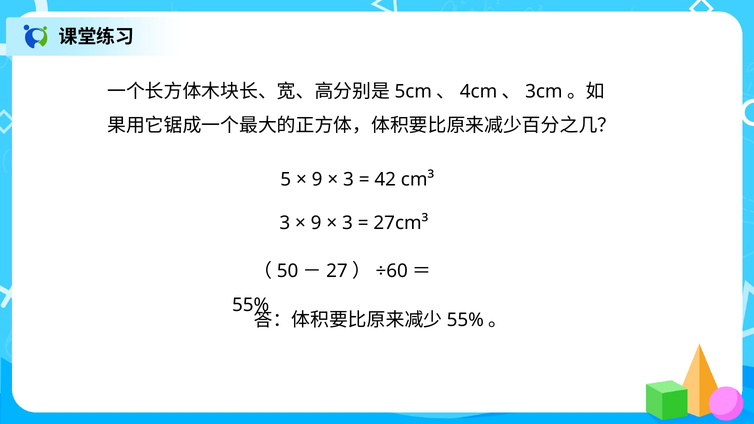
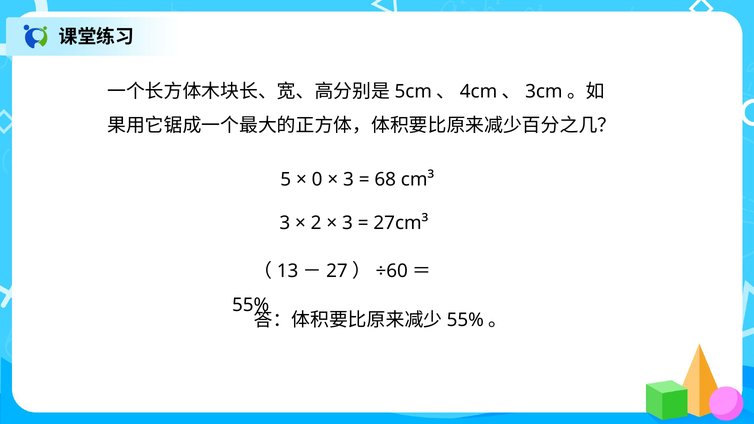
9: 9 -> 0 (317, 179)
42: 42 -> 68 (385, 179)
9: 9 -> 2 (316, 223)
50: 50 -> 13 (288, 271)
